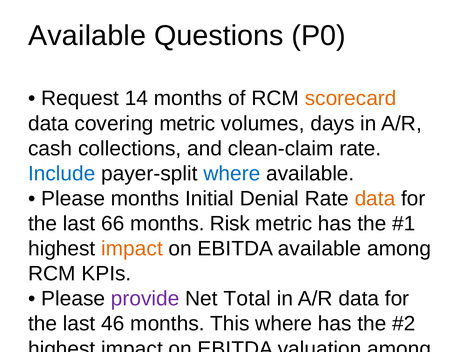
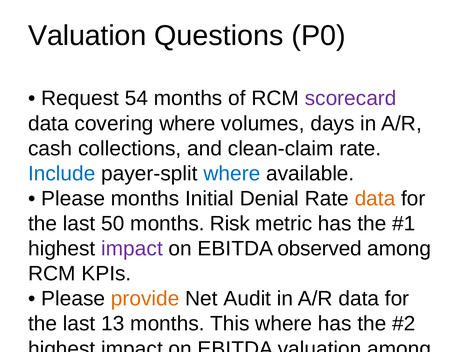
Available: Available -> Valuation (87, 36)
14: 14 -> 54 (136, 99)
scorecard colour: orange -> purple (351, 99)
covering metric: metric -> where (187, 124)
66: 66 -> 50 (113, 224)
impact colour: orange -> purple (132, 249)
EBITDA available: available -> observed (320, 249)
provide colour: purple -> orange (145, 299)
Total: Total -> Audit (247, 299)
46: 46 -> 13 (113, 324)
